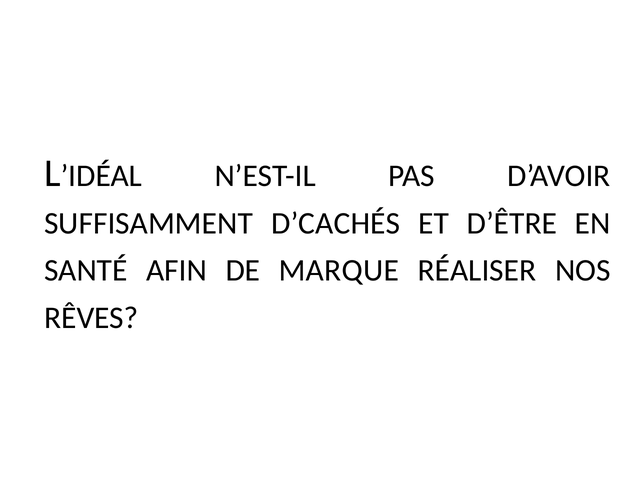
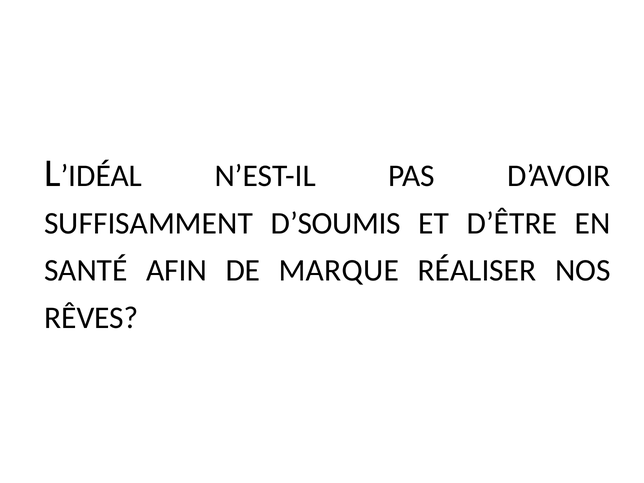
D’CACHÉS: D’CACHÉS -> D’SOUMIS (336, 223)
